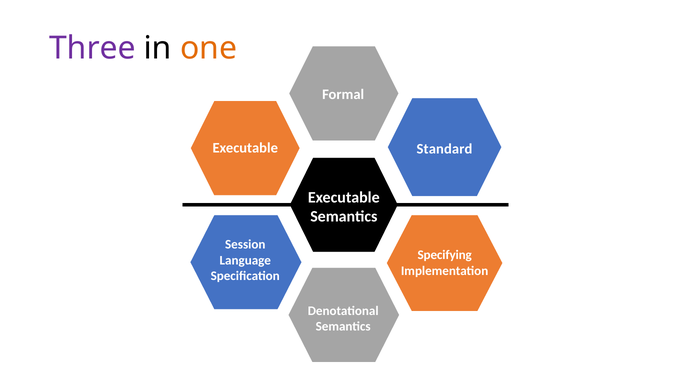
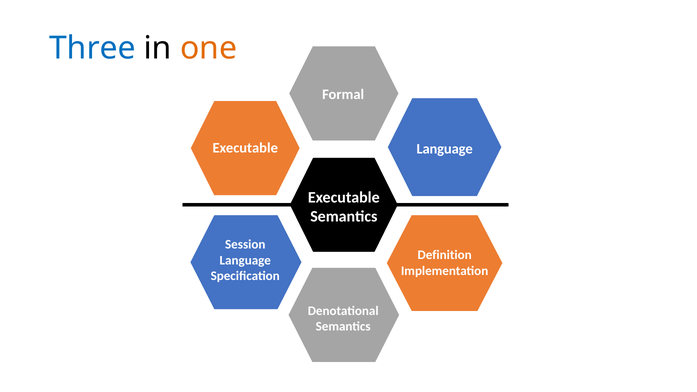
Three colour: purple -> blue (92, 48)
Standard: Standard -> Language (445, 149)
Specifying: Specifying -> Definition (445, 255)
